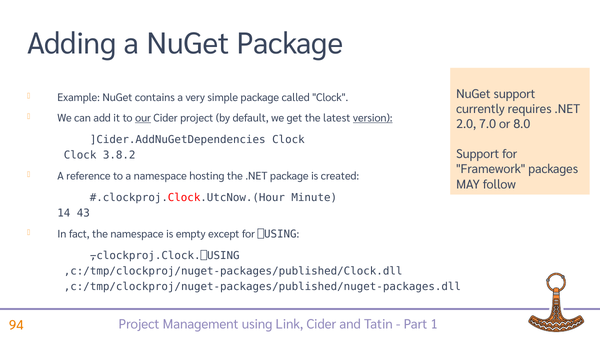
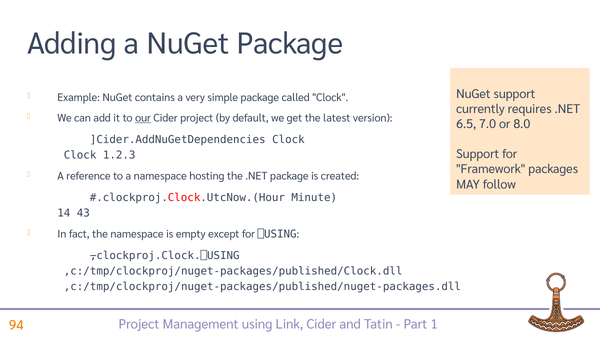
version underline: present -> none (373, 118)
2.0: 2.0 -> 6.5 (466, 124)
3.8.2: 3.8.2 -> 1.2.3 (119, 155)
